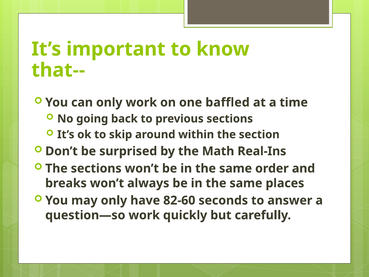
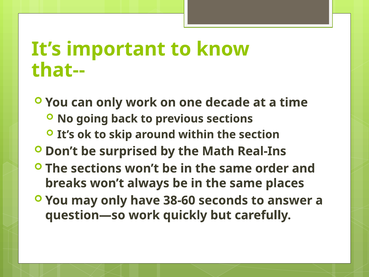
baffled: baffled -> decade (228, 102)
82-60: 82-60 -> 38-60 (179, 200)
